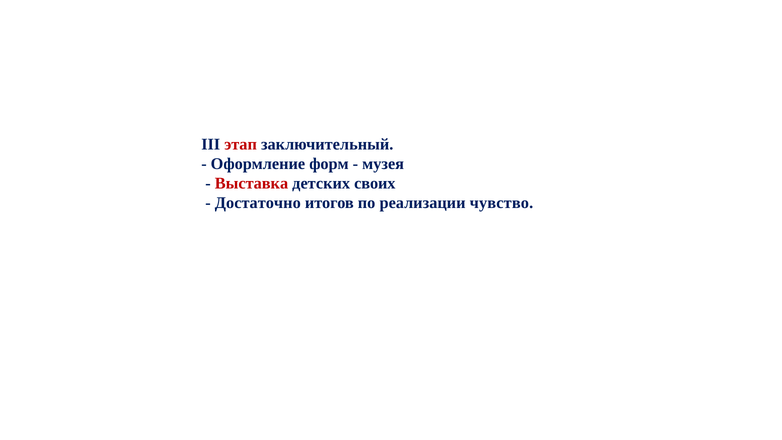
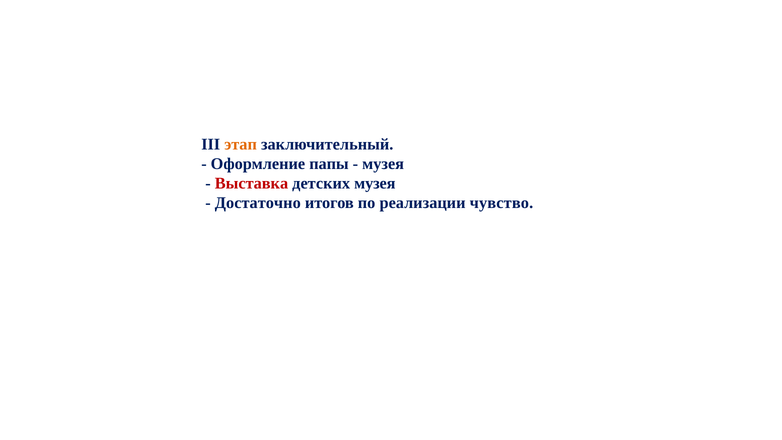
этап colour: red -> orange (241, 144)
форм: форм -> папы (329, 164)
детских своих: своих -> музея (375, 183)
